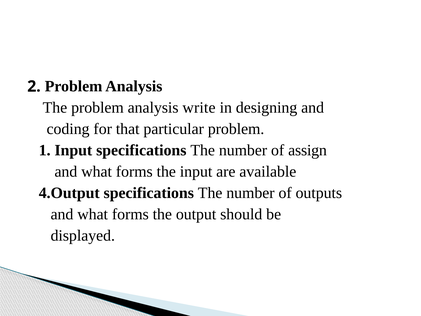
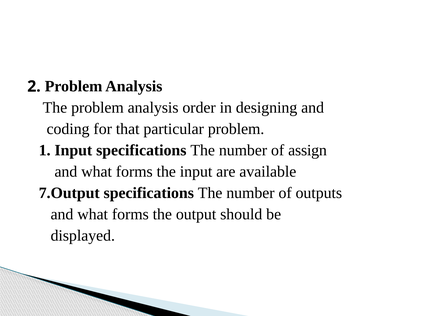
write: write -> order (199, 108)
4.Output: 4.Output -> 7.Output (69, 193)
